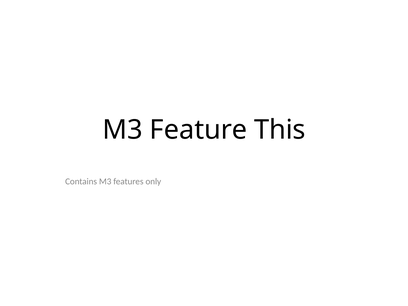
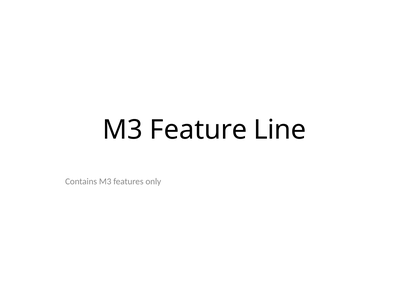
This: This -> Line (280, 130)
